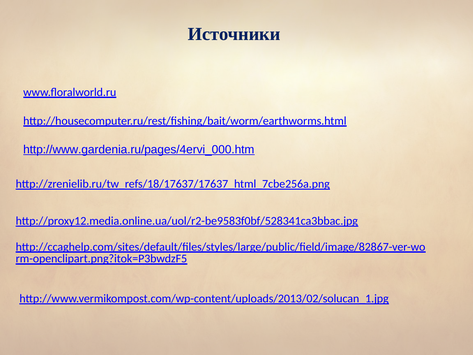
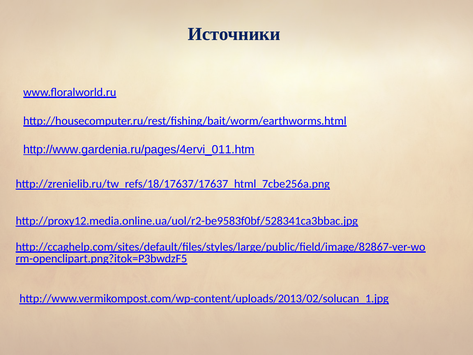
http://www.gardenia.ru/pages/4ervi_000.htm: http://www.gardenia.ru/pages/4ervi_000.htm -> http://www.gardenia.ru/pages/4ervi_011.htm (139, 149)
